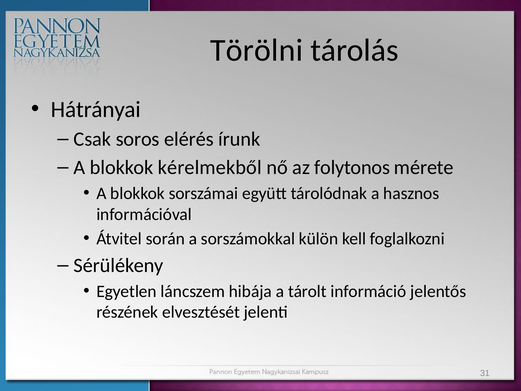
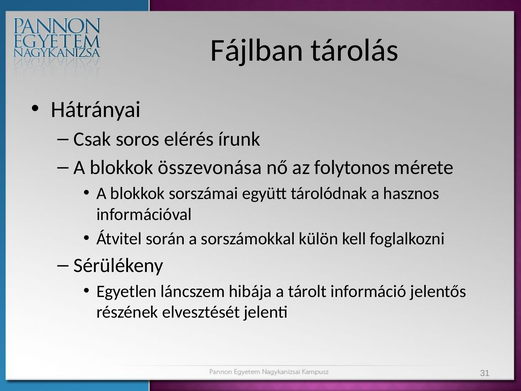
Törölni: Törölni -> Fájlban (257, 50)
kérelmekből: kérelmekből -> összevonása (210, 168)
